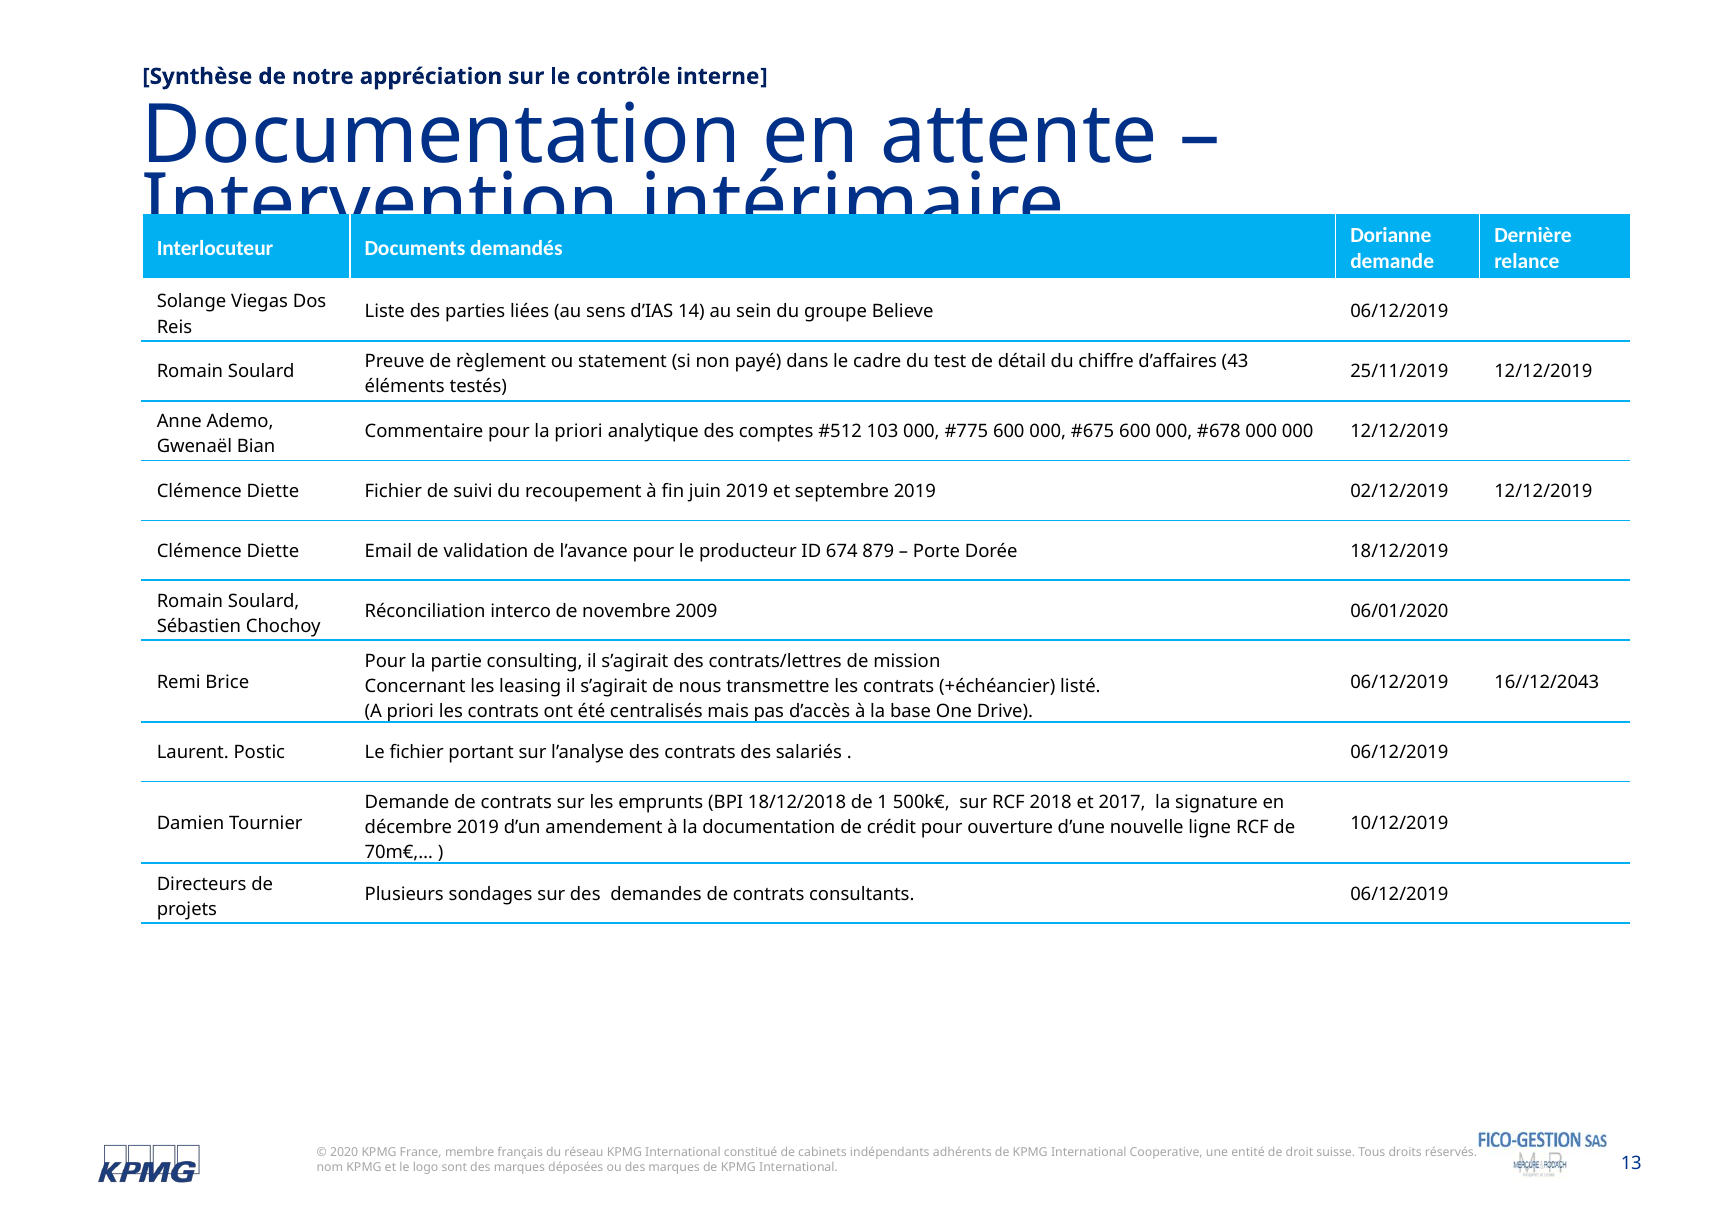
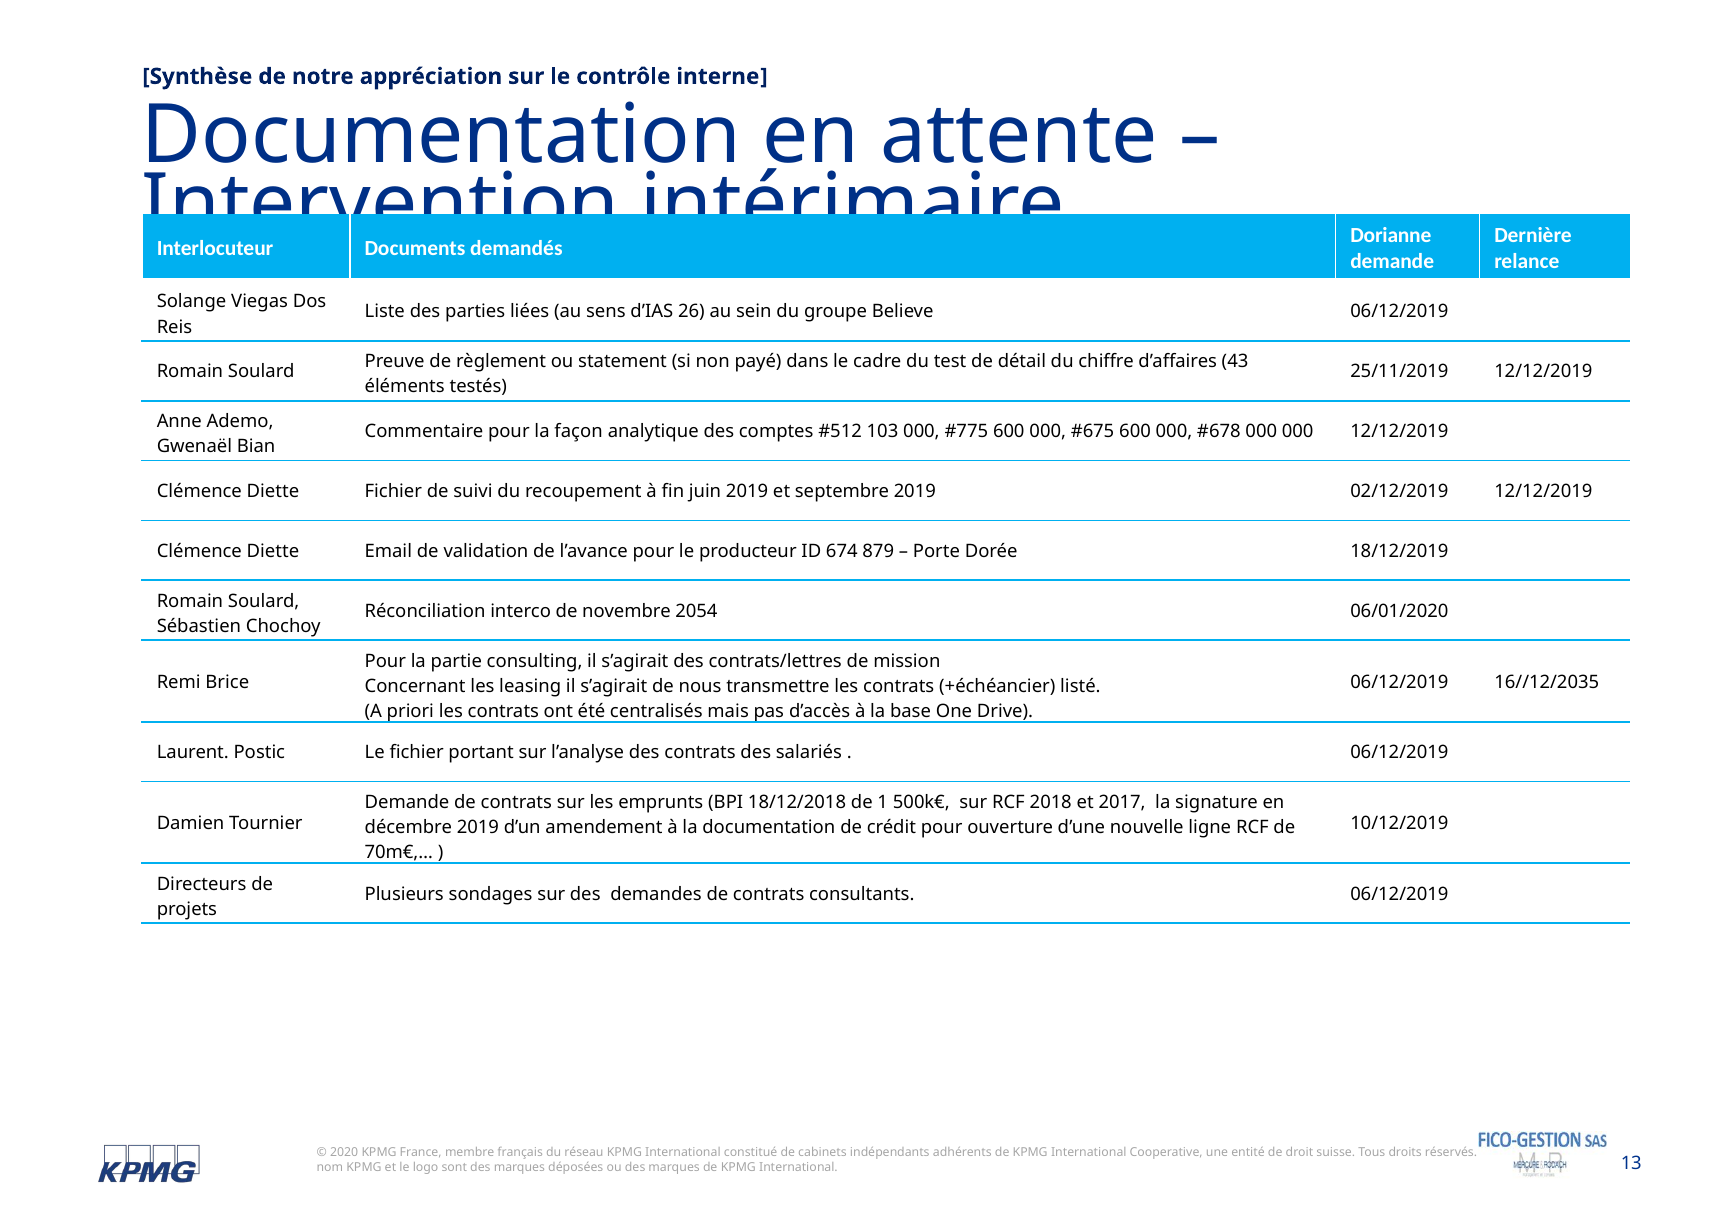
14: 14 -> 26 (691, 312)
la priori: priori -> façon (579, 431)
2009: 2009 -> 2054 (696, 611)
16//12/2043: 16//12/2043 -> 16//12/2035 (1547, 682)
